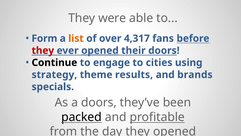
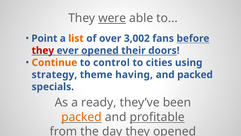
were underline: none -> present (112, 18)
Form: Form -> Point (44, 38)
4,317: 4,317 -> 3,002 (137, 38)
Continue colour: black -> orange (54, 62)
engage: engage -> control (111, 62)
results: results -> having (134, 74)
and brands: brands -> packed (195, 74)
a doors: doors -> ready (99, 102)
packed colour: black -> orange (82, 117)
